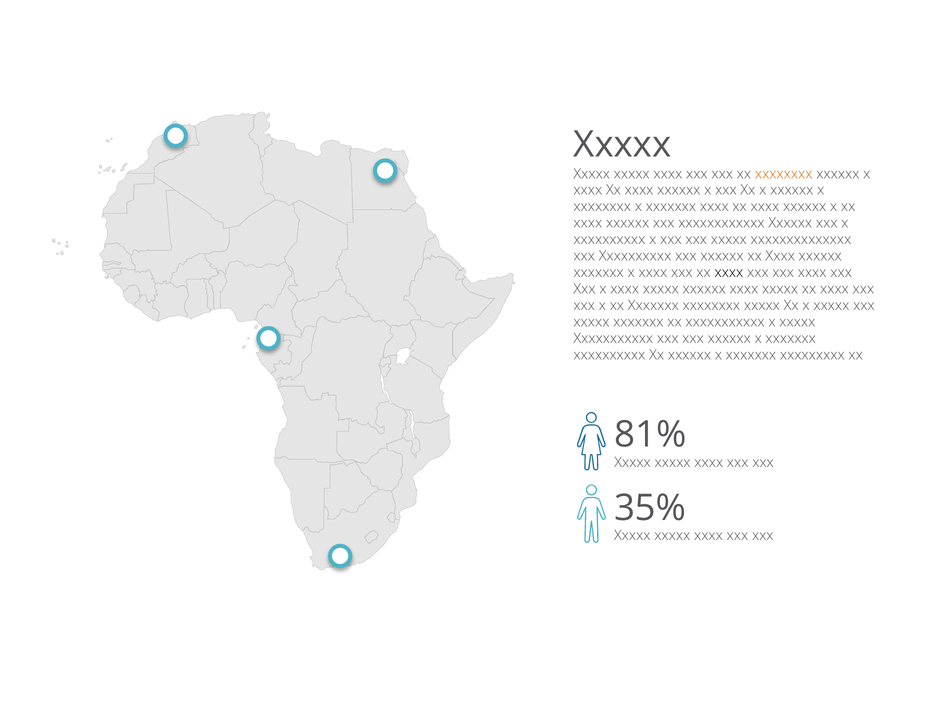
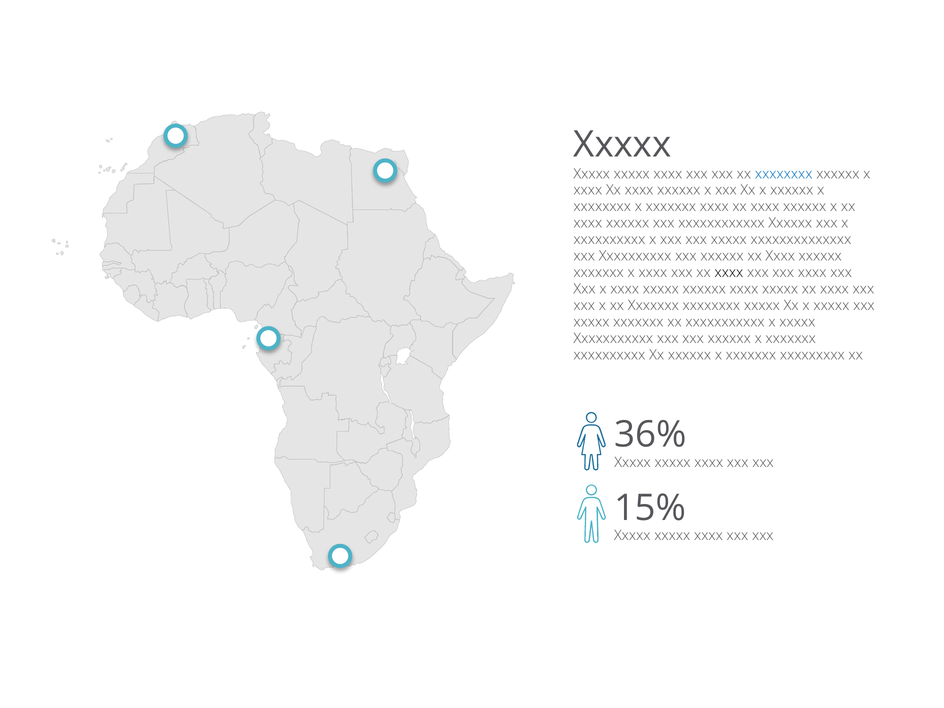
xxxxxxxx colour: orange -> blue (784, 174)
81%: 81% -> 36% (650, 435)
35%: 35% -> 15% (650, 508)
